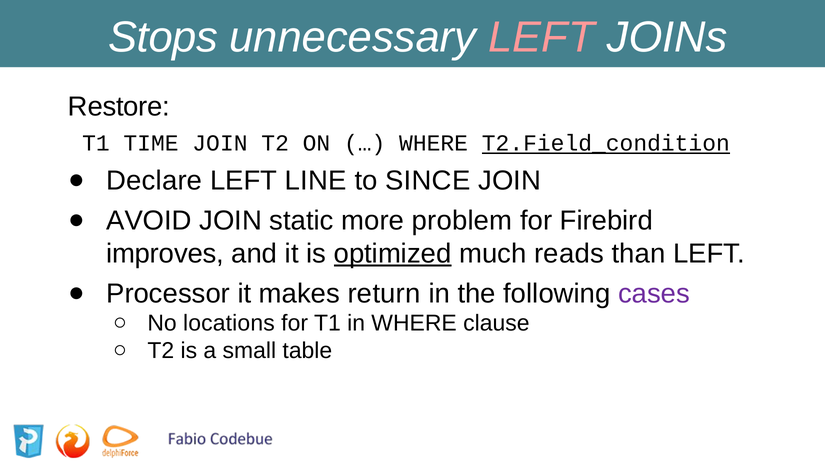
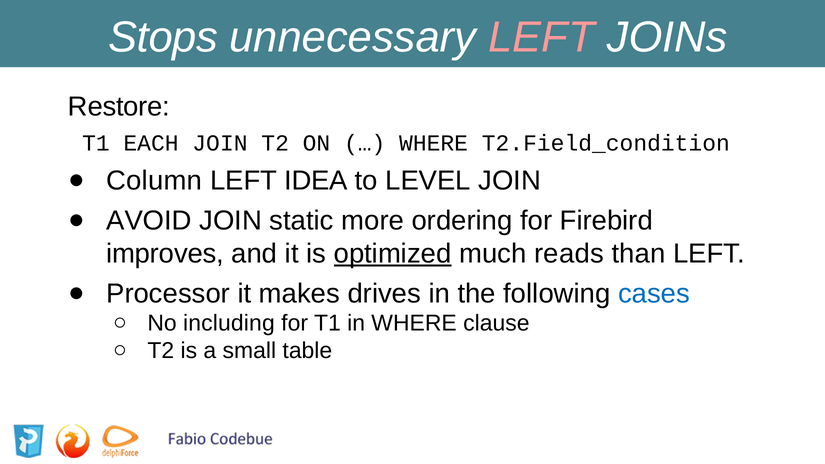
TIME: TIME -> EACH (151, 143)
T2.Field_condition underline: present -> none (606, 143)
Declare: Declare -> Column (154, 181)
LINE: LINE -> IDEA (316, 181)
SINCE: SINCE -> LEVEL (428, 181)
problem: problem -> ordering (462, 221)
return: return -> drives (384, 294)
cases colour: purple -> blue (654, 294)
locations: locations -> including (229, 323)
